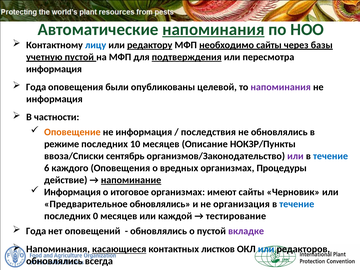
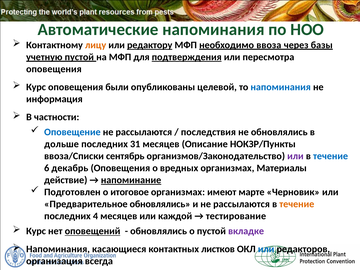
напоминания underline: present -> none (213, 29)
лицу colour: blue -> orange (96, 45)
необходимо сайты: сайты -> ввоза (269, 45)
информация: информация -> оповещения (54, 69)
Года: Года -> Курс (36, 87)
напоминания colour: purple -> blue (281, 87)
Оповещение colour: orange -> blue (72, 132)
информация: информация -> рассылаются (144, 132)
режиме: режиме -> дольше (62, 144)
10: 10 -> 31 (135, 144)
каждого: каждого -> декабрь (70, 168)
Процедуры: Процедуры -> Материалы (282, 168)
Информация: Информация -> Подготовлен (72, 192)
имеют сайты: сайты -> марте (252, 192)
и не организация: организация -> рассылаются (242, 204)
течение colour: blue -> orange (297, 204)
0: 0 -> 4 (96, 216)
Года: Года -> Курс (36, 231)
оповещений underline: none -> present (93, 231)
касающиеся underline: present -> none (119, 249)
обновлялись: обновлялись -> организация (54, 261)
